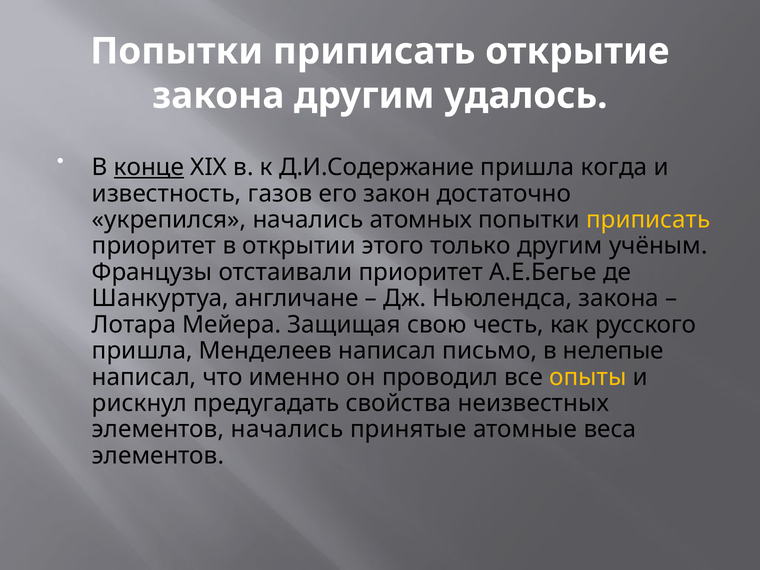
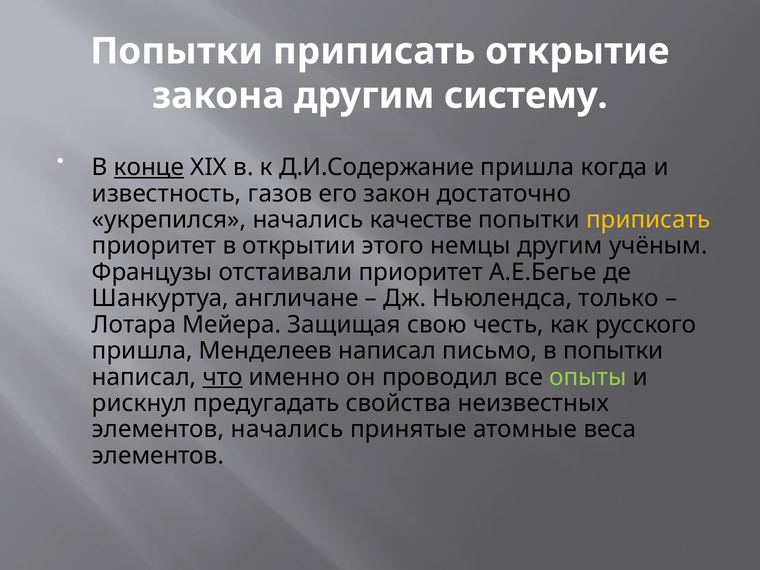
удалось: удалось -> систему (526, 96)
атомных: атомных -> качестве (421, 220)
только: только -> немцы (470, 246)
Ньюлендса закона: закона -> только (619, 298)
в нелепые: нелепые -> попытки (613, 351)
что underline: none -> present (223, 377)
опыты colour: yellow -> light green (588, 377)
